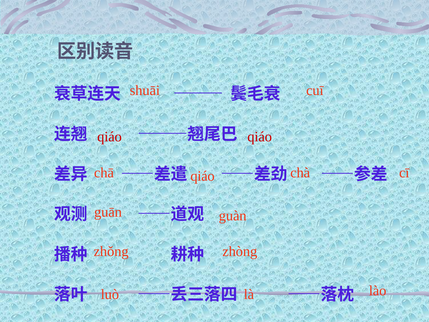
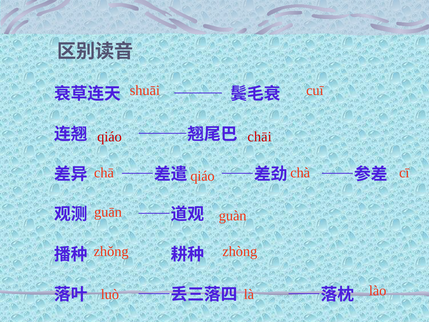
qiáo: qiáo -> chāi (260, 137)
